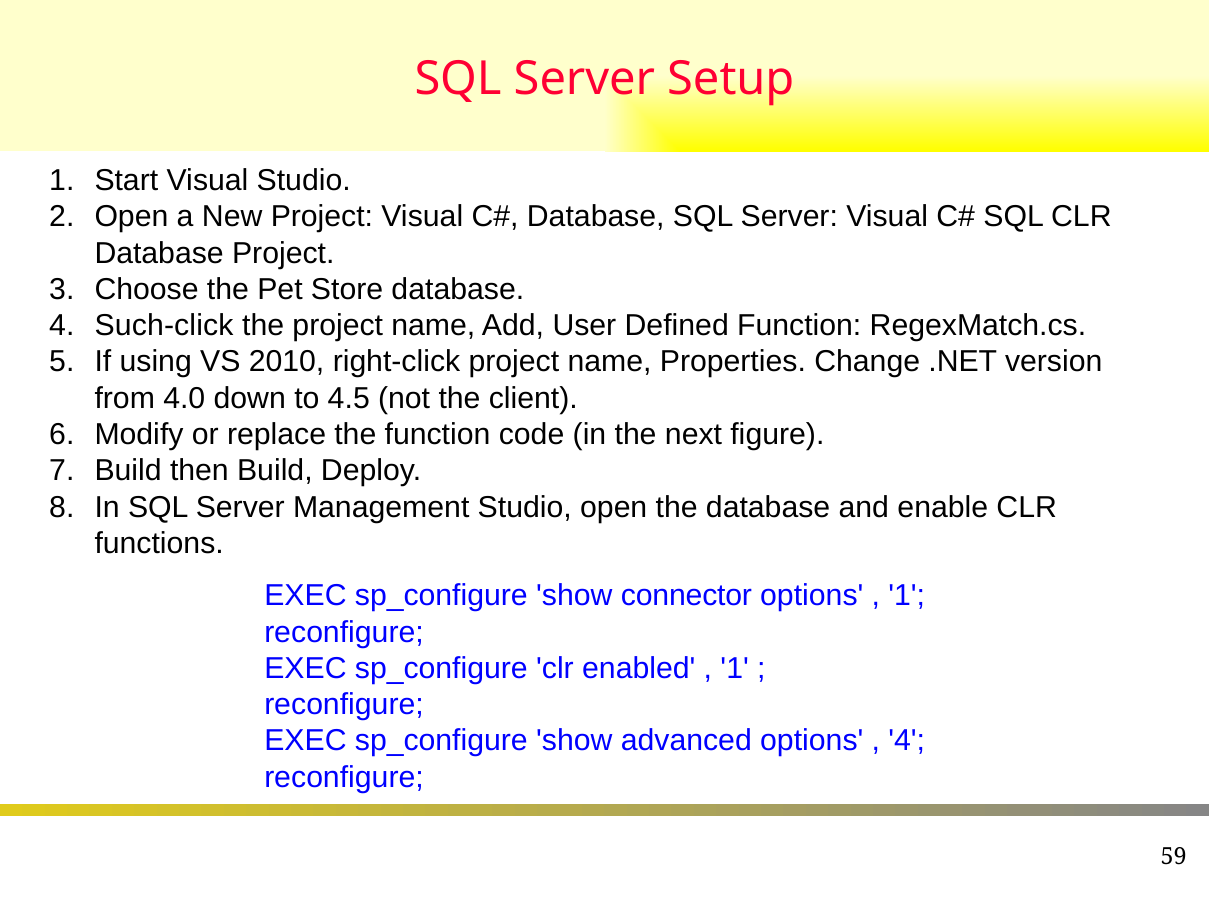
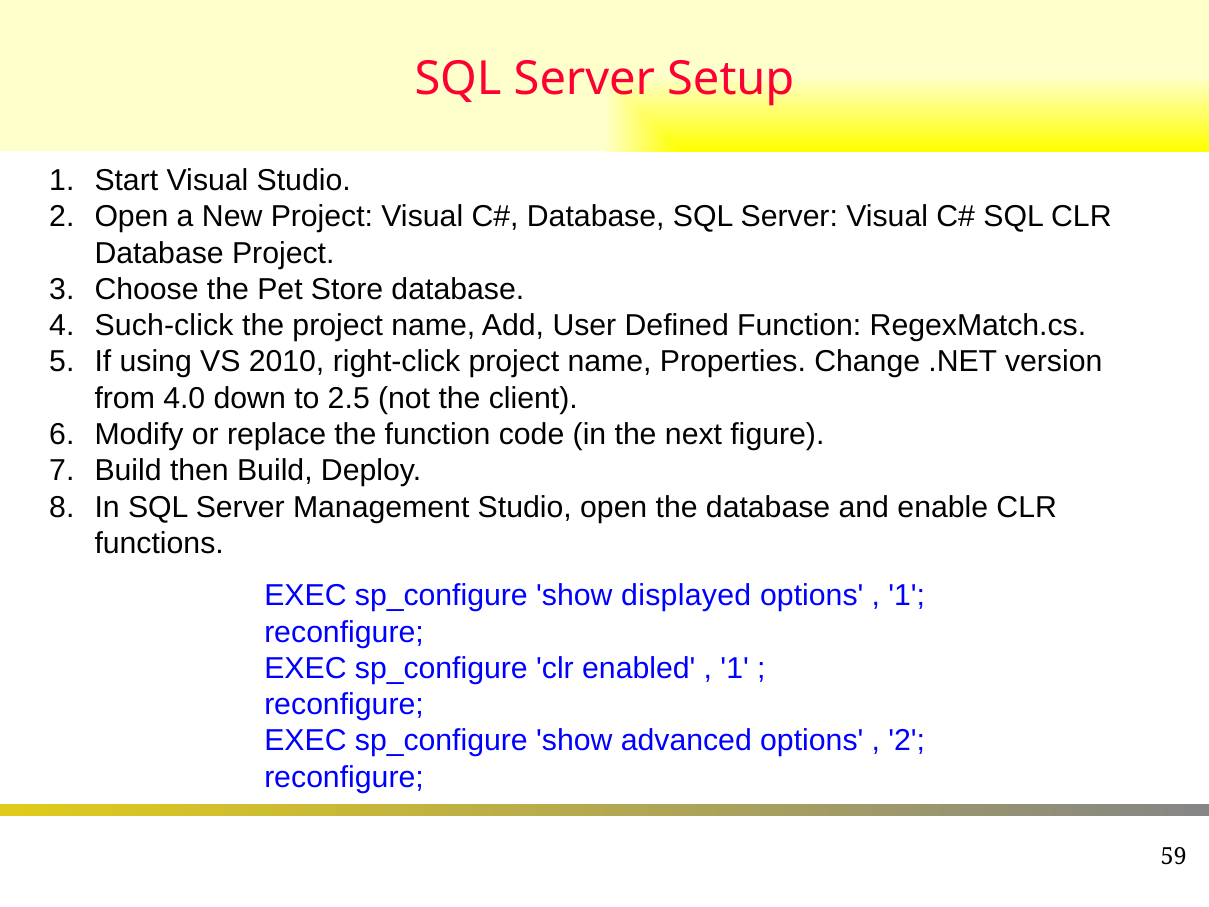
4.5: 4.5 -> 2.5 (349, 398)
connector: connector -> displayed (686, 596)
4: 4 -> 2 (907, 741)
